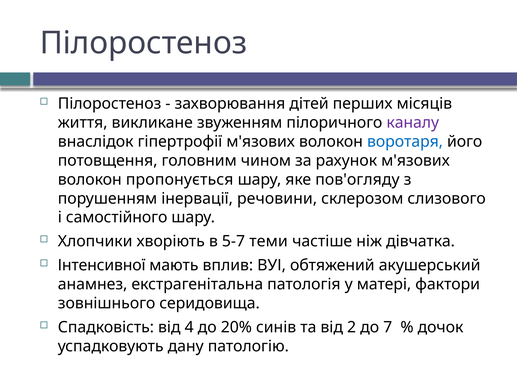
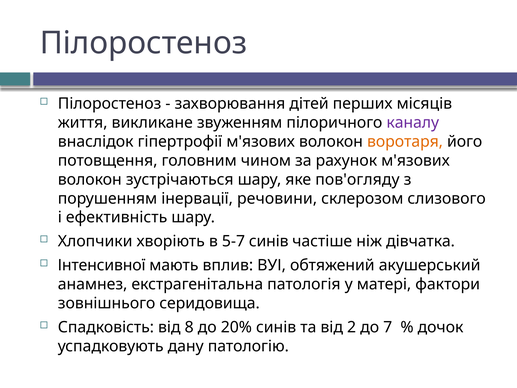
воротаря colour: blue -> orange (405, 142)
пропонується: пропонується -> зустрічаються (180, 179)
самостійного: самостійного -> ефективність (117, 217)
5-7 теми: теми -> синів (269, 241)
4: 4 -> 8 (189, 327)
